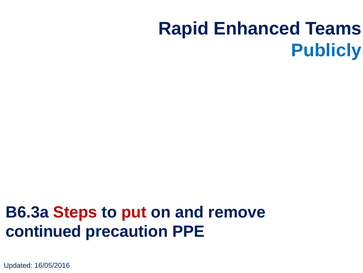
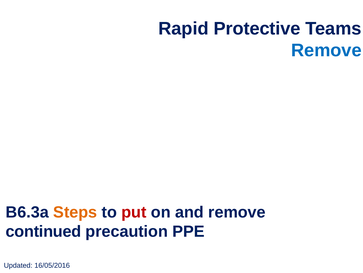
Enhanced: Enhanced -> Protective (257, 28)
Publicly: Publicly -> Remove (326, 50)
Steps colour: red -> orange (75, 212)
